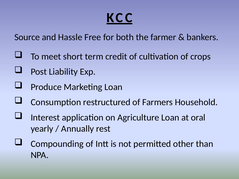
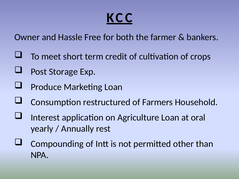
Source: Source -> Owner (27, 37)
Liability: Liability -> Storage (63, 72)
